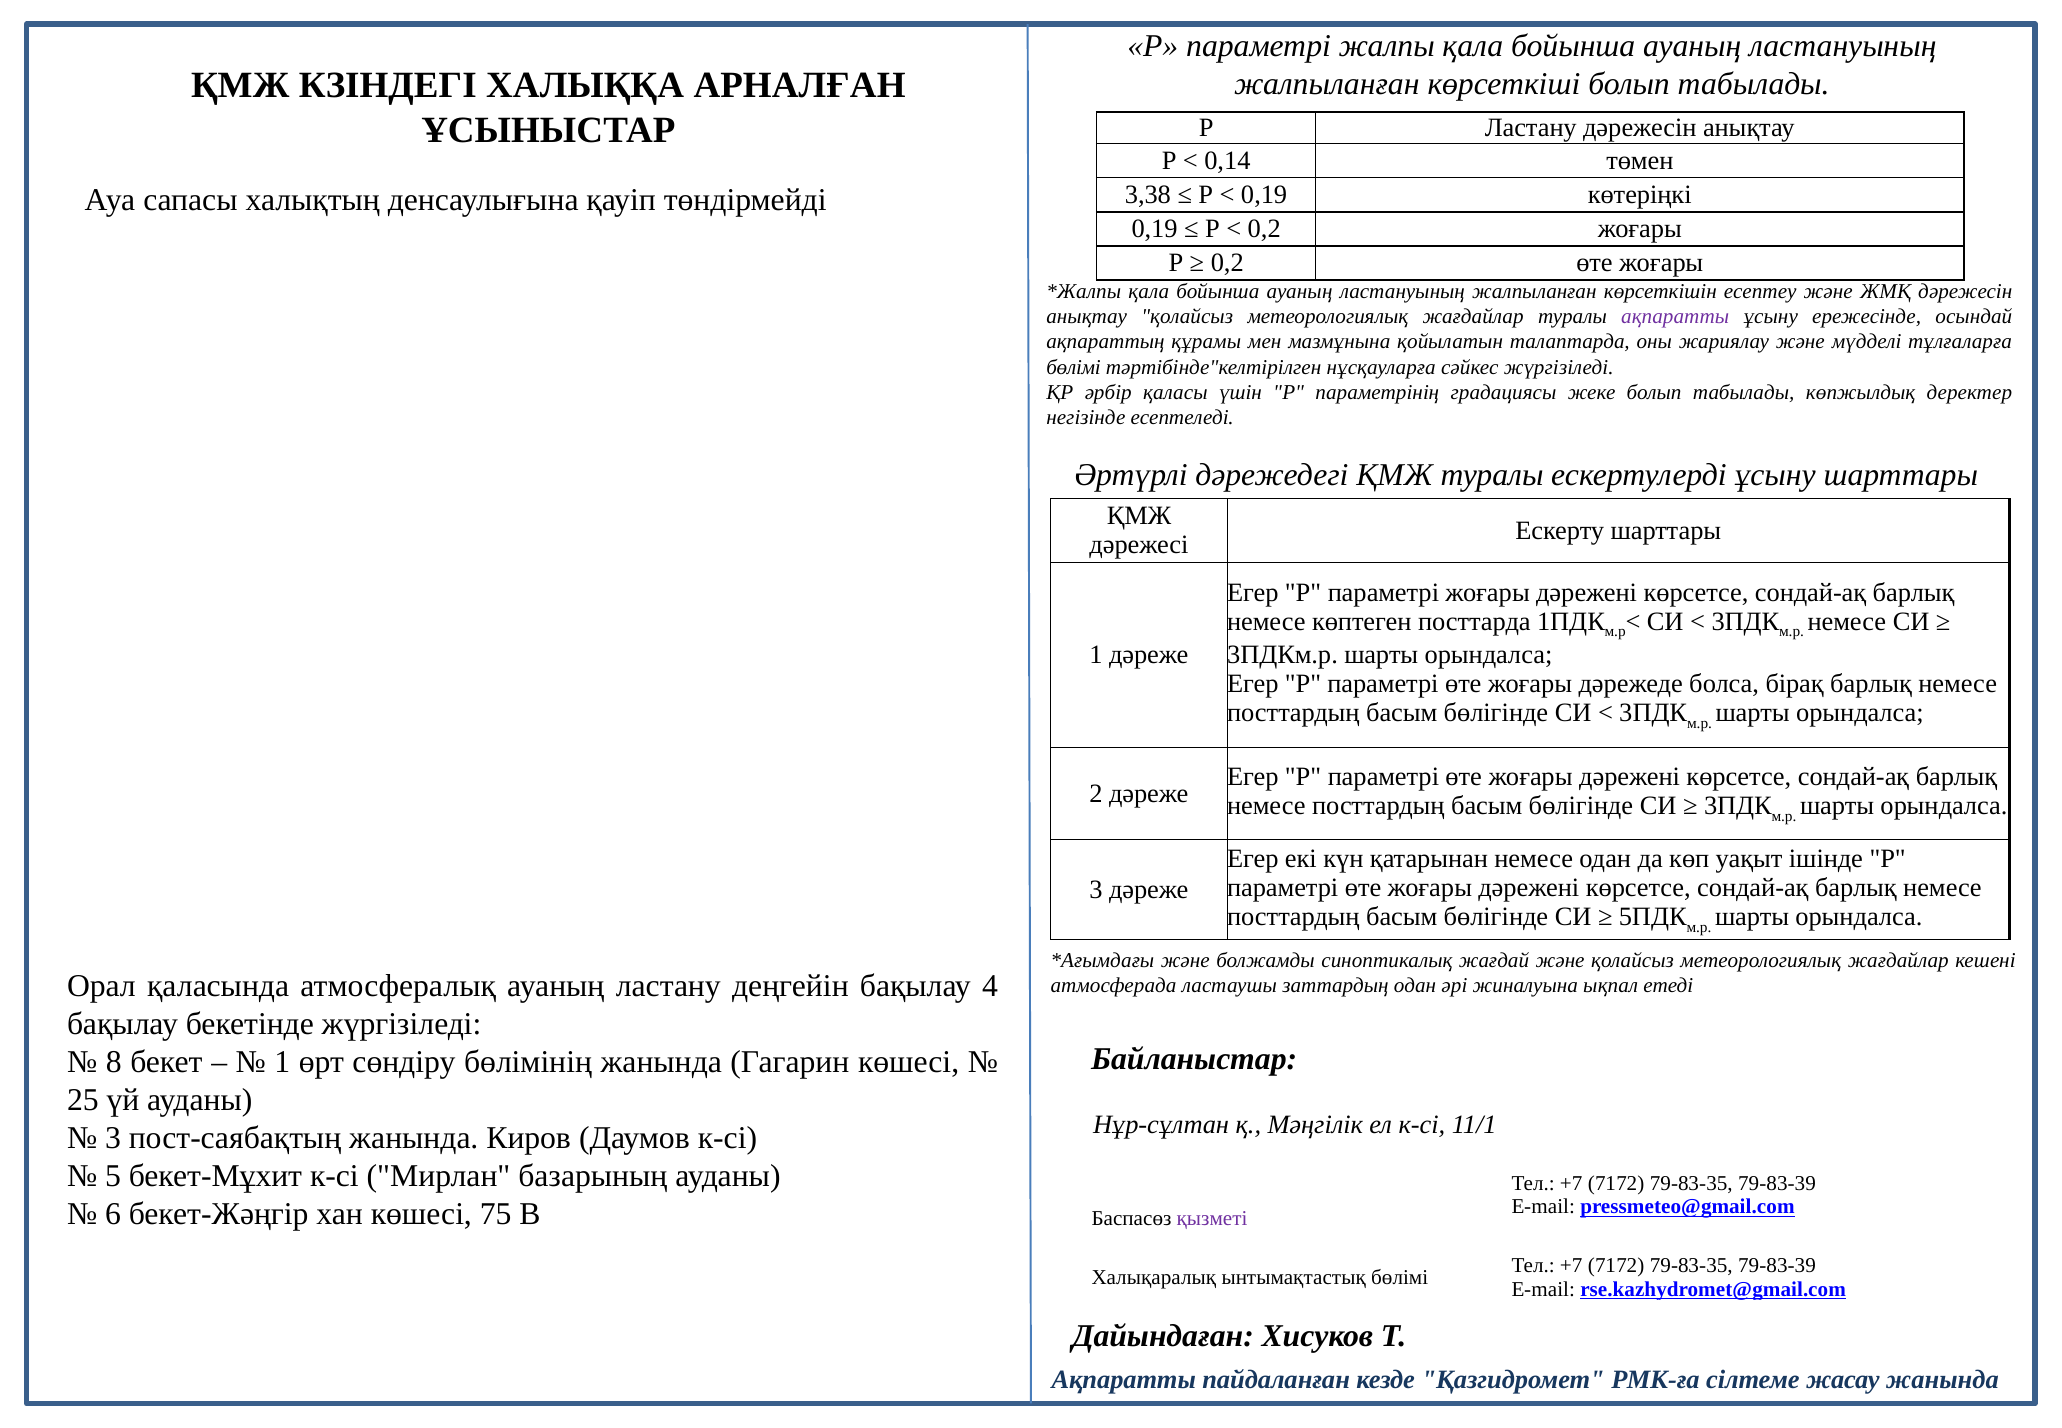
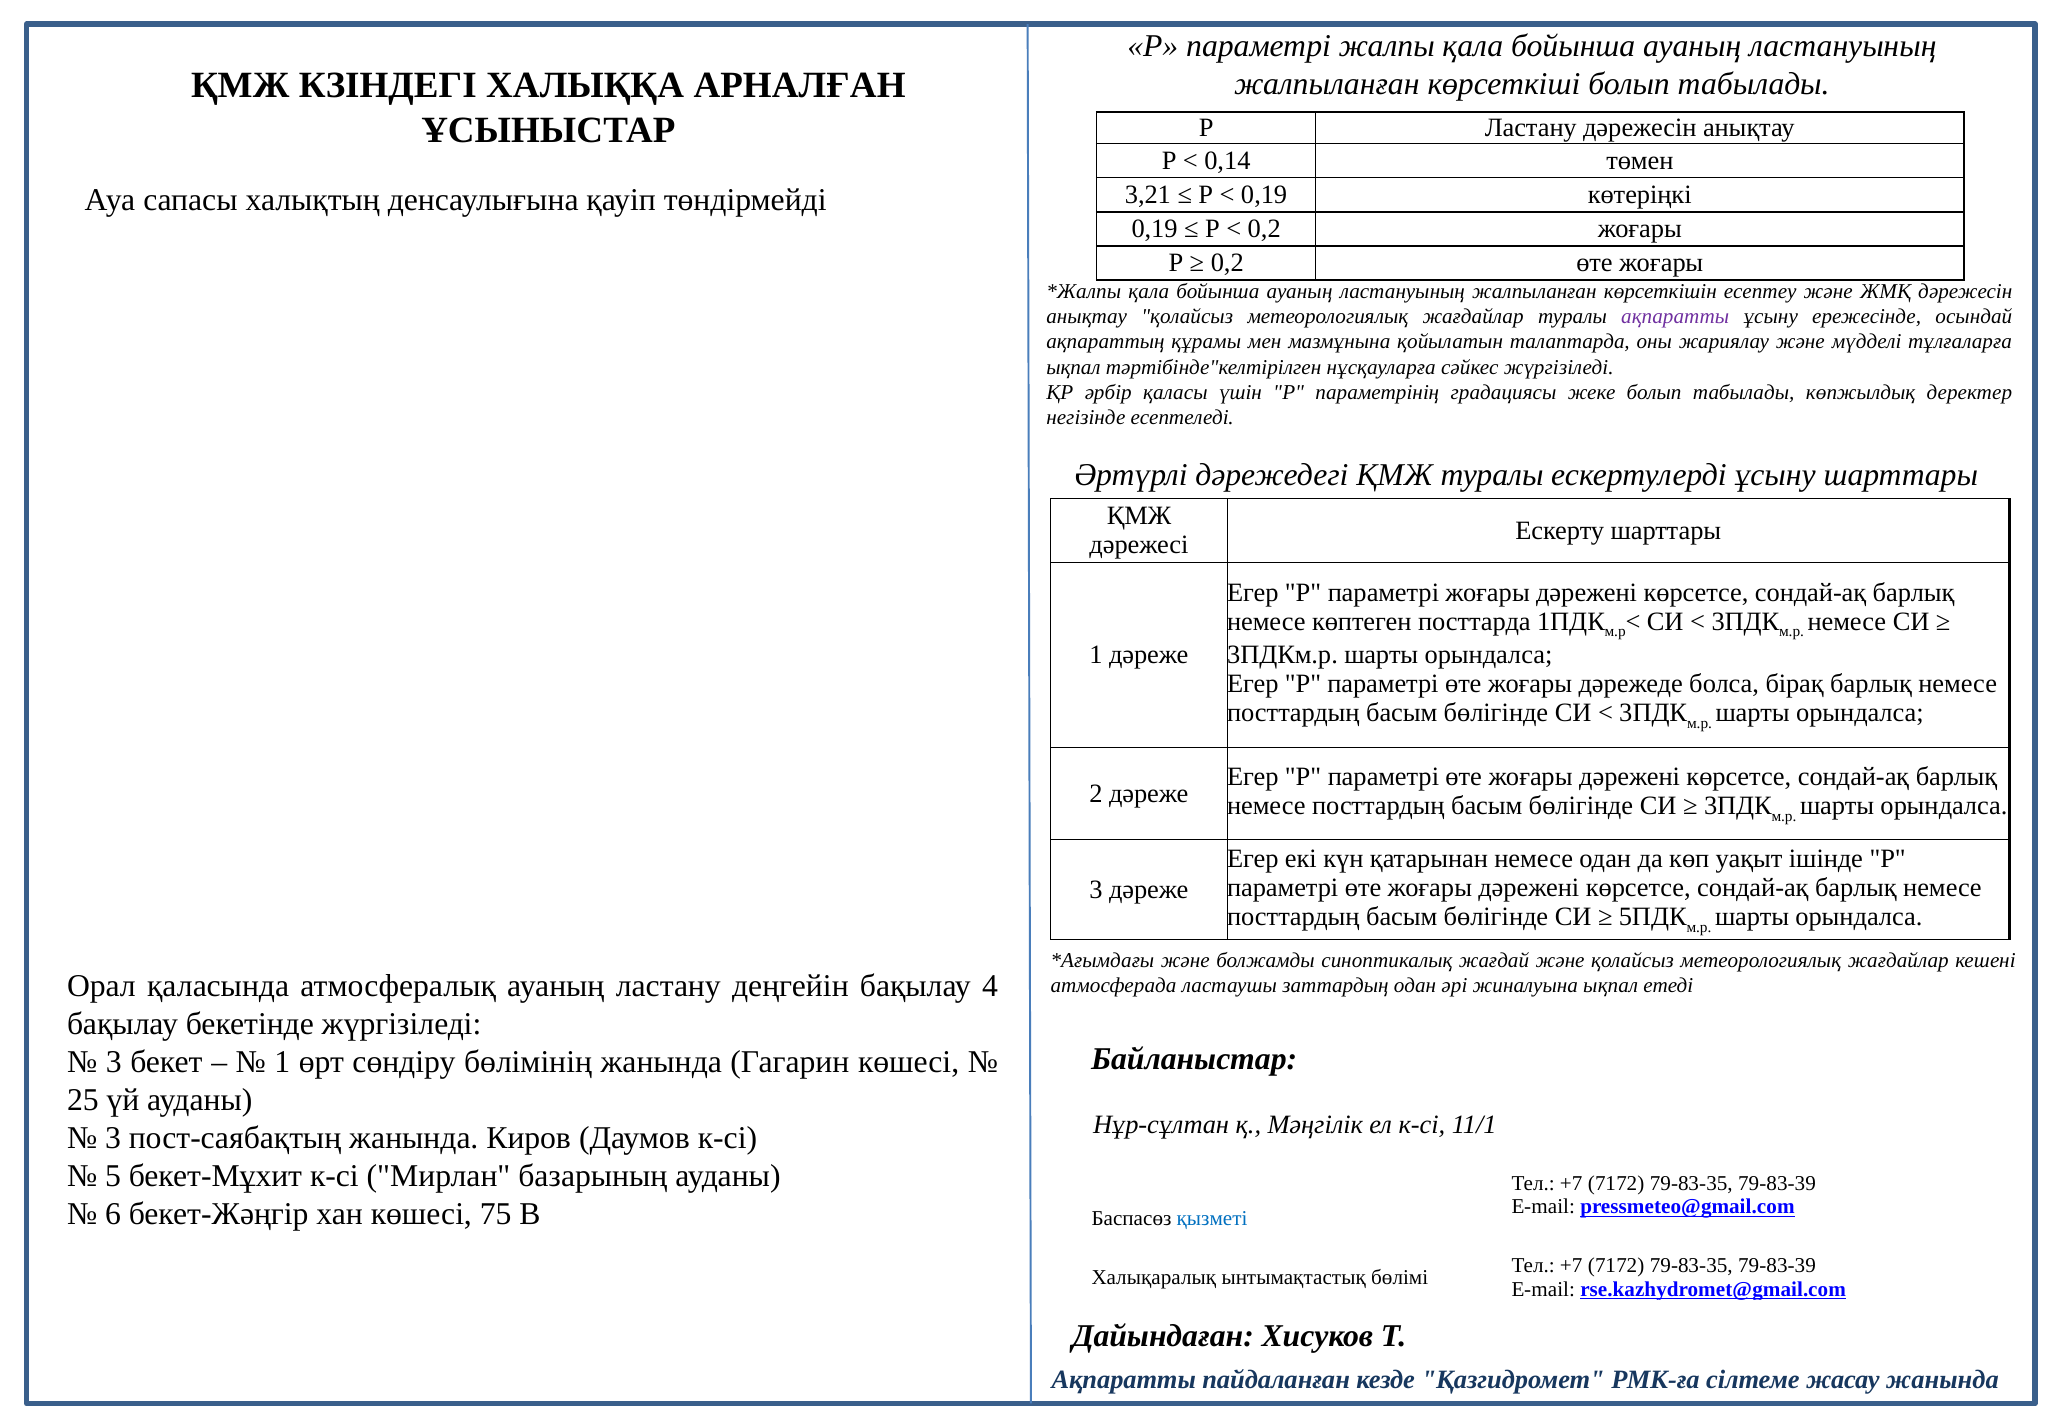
3,38: 3,38 -> 3,21 (1148, 195)
бөлімі: бөлімі -> ықпал (1073, 367)
8: 8 -> 3 (114, 1062)
қызметі colour: purple -> blue (1212, 1218)
